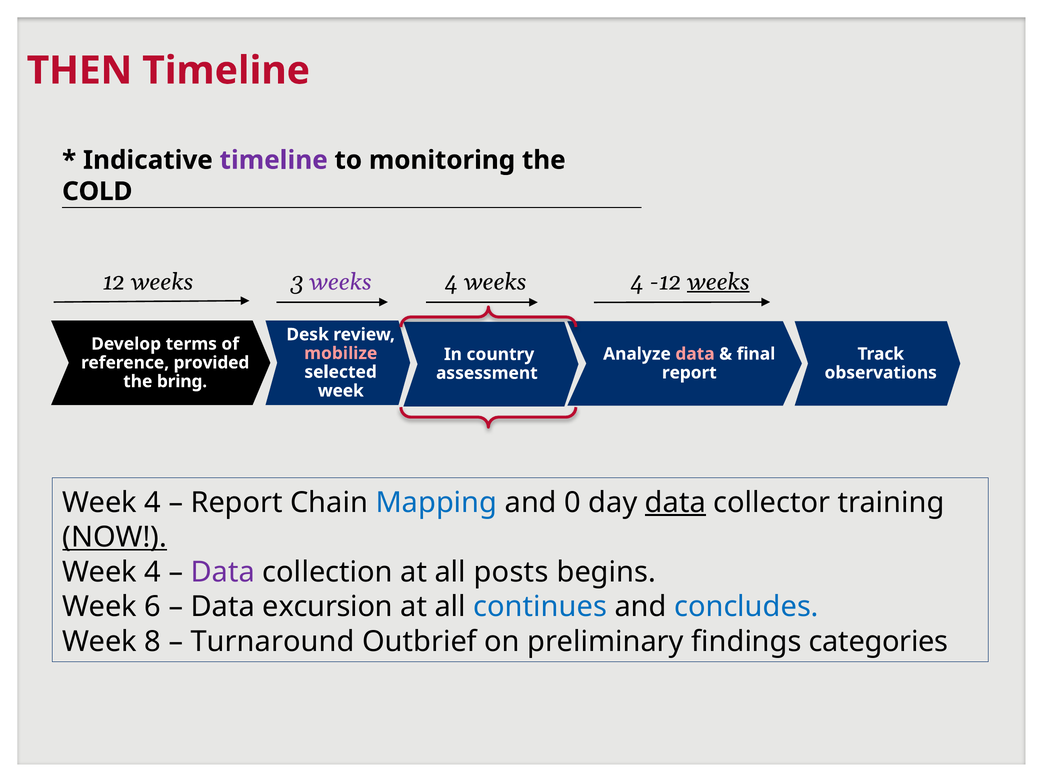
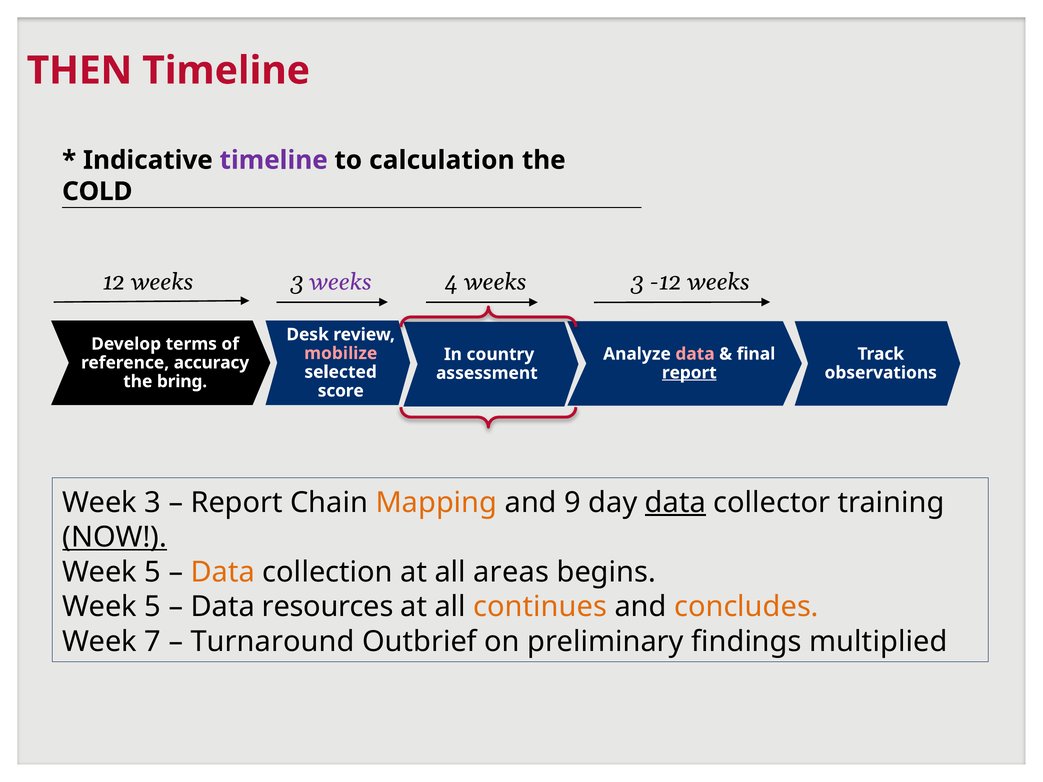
monitoring: monitoring -> calculation (442, 160)
4 weeks 4: 4 -> 3 (637, 282)
weeks underline: present -> none (718, 282)
provided: provided -> accuracy (211, 363)
report underline: none -> present (689, 373)
week: week -> score (341, 391)
4: 4 -> 3 (153, 503)
Mapping colour: blue -> orange (436, 503)
0: 0 -> 9 (573, 503)
4: 4 -> 5 (153, 572)
Data colour: purple -> orange (223, 572)
posts: posts -> areas (511, 572)
6: 6 -> 5 (153, 607)
excursion: excursion -> resources (328, 607)
continues colour: blue -> orange (540, 607)
concludes colour: blue -> orange (746, 607)
8: 8 -> 7 (153, 642)
categories: categories -> multiplied (878, 642)
